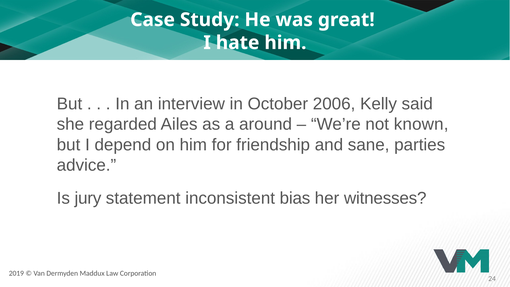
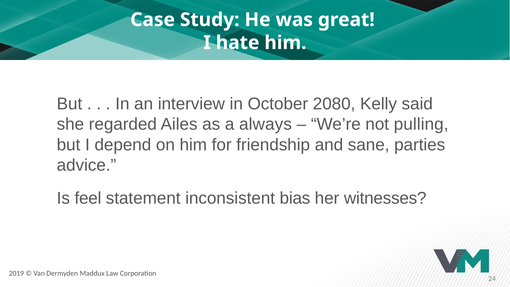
2006: 2006 -> 2080 (334, 104)
around: around -> always (265, 124)
known: known -> pulling (421, 124)
jury: jury -> feel (88, 198)
